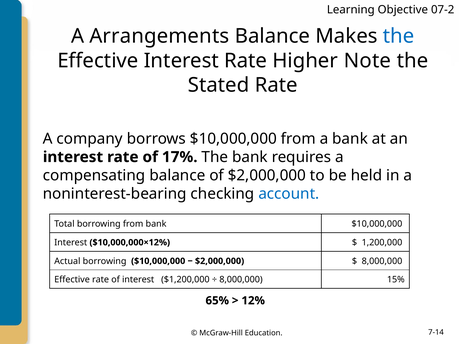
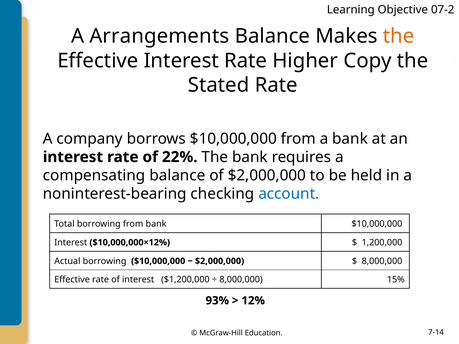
the colour: blue -> orange (399, 36)
Note: Note -> Copy (368, 61)
17%: 17% -> 22% (180, 157)
65%: 65% -> 93% (217, 301)
